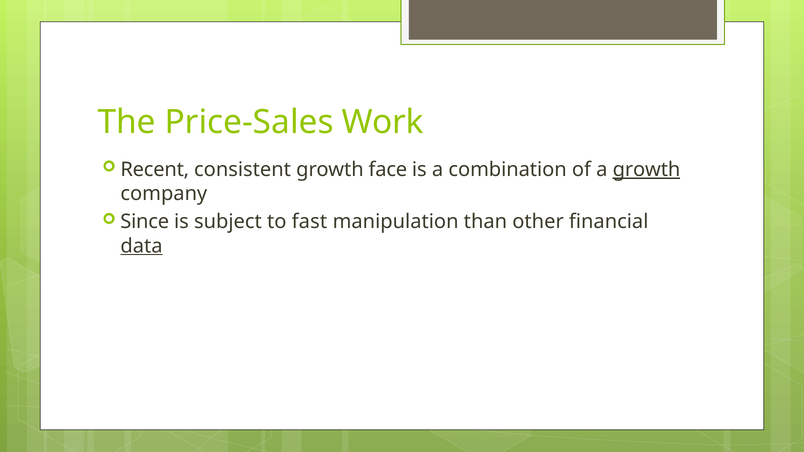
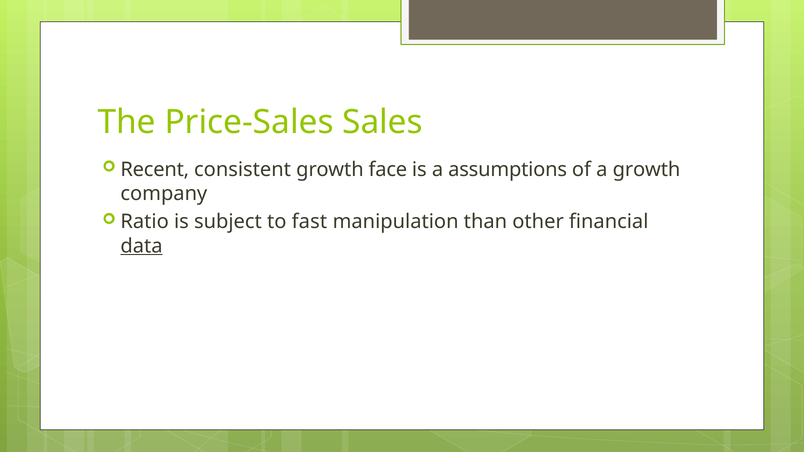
Work: Work -> Sales (383, 122)
combination: combination -> assumptions (508, 170)
growth underline: present -> none (647, 170)
Since: Since -> Ratio (145, 222)
